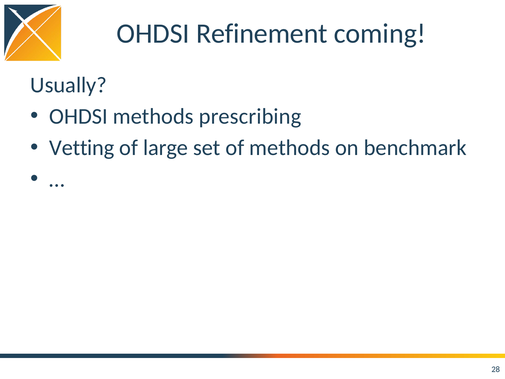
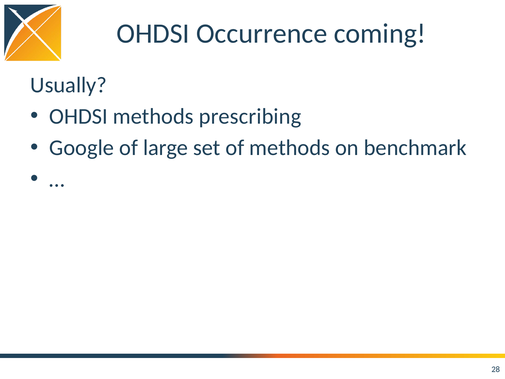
Refinement: Refinement -> Occurrence (262, 34)
Vetting: Vetting -> Google (82, 148)
